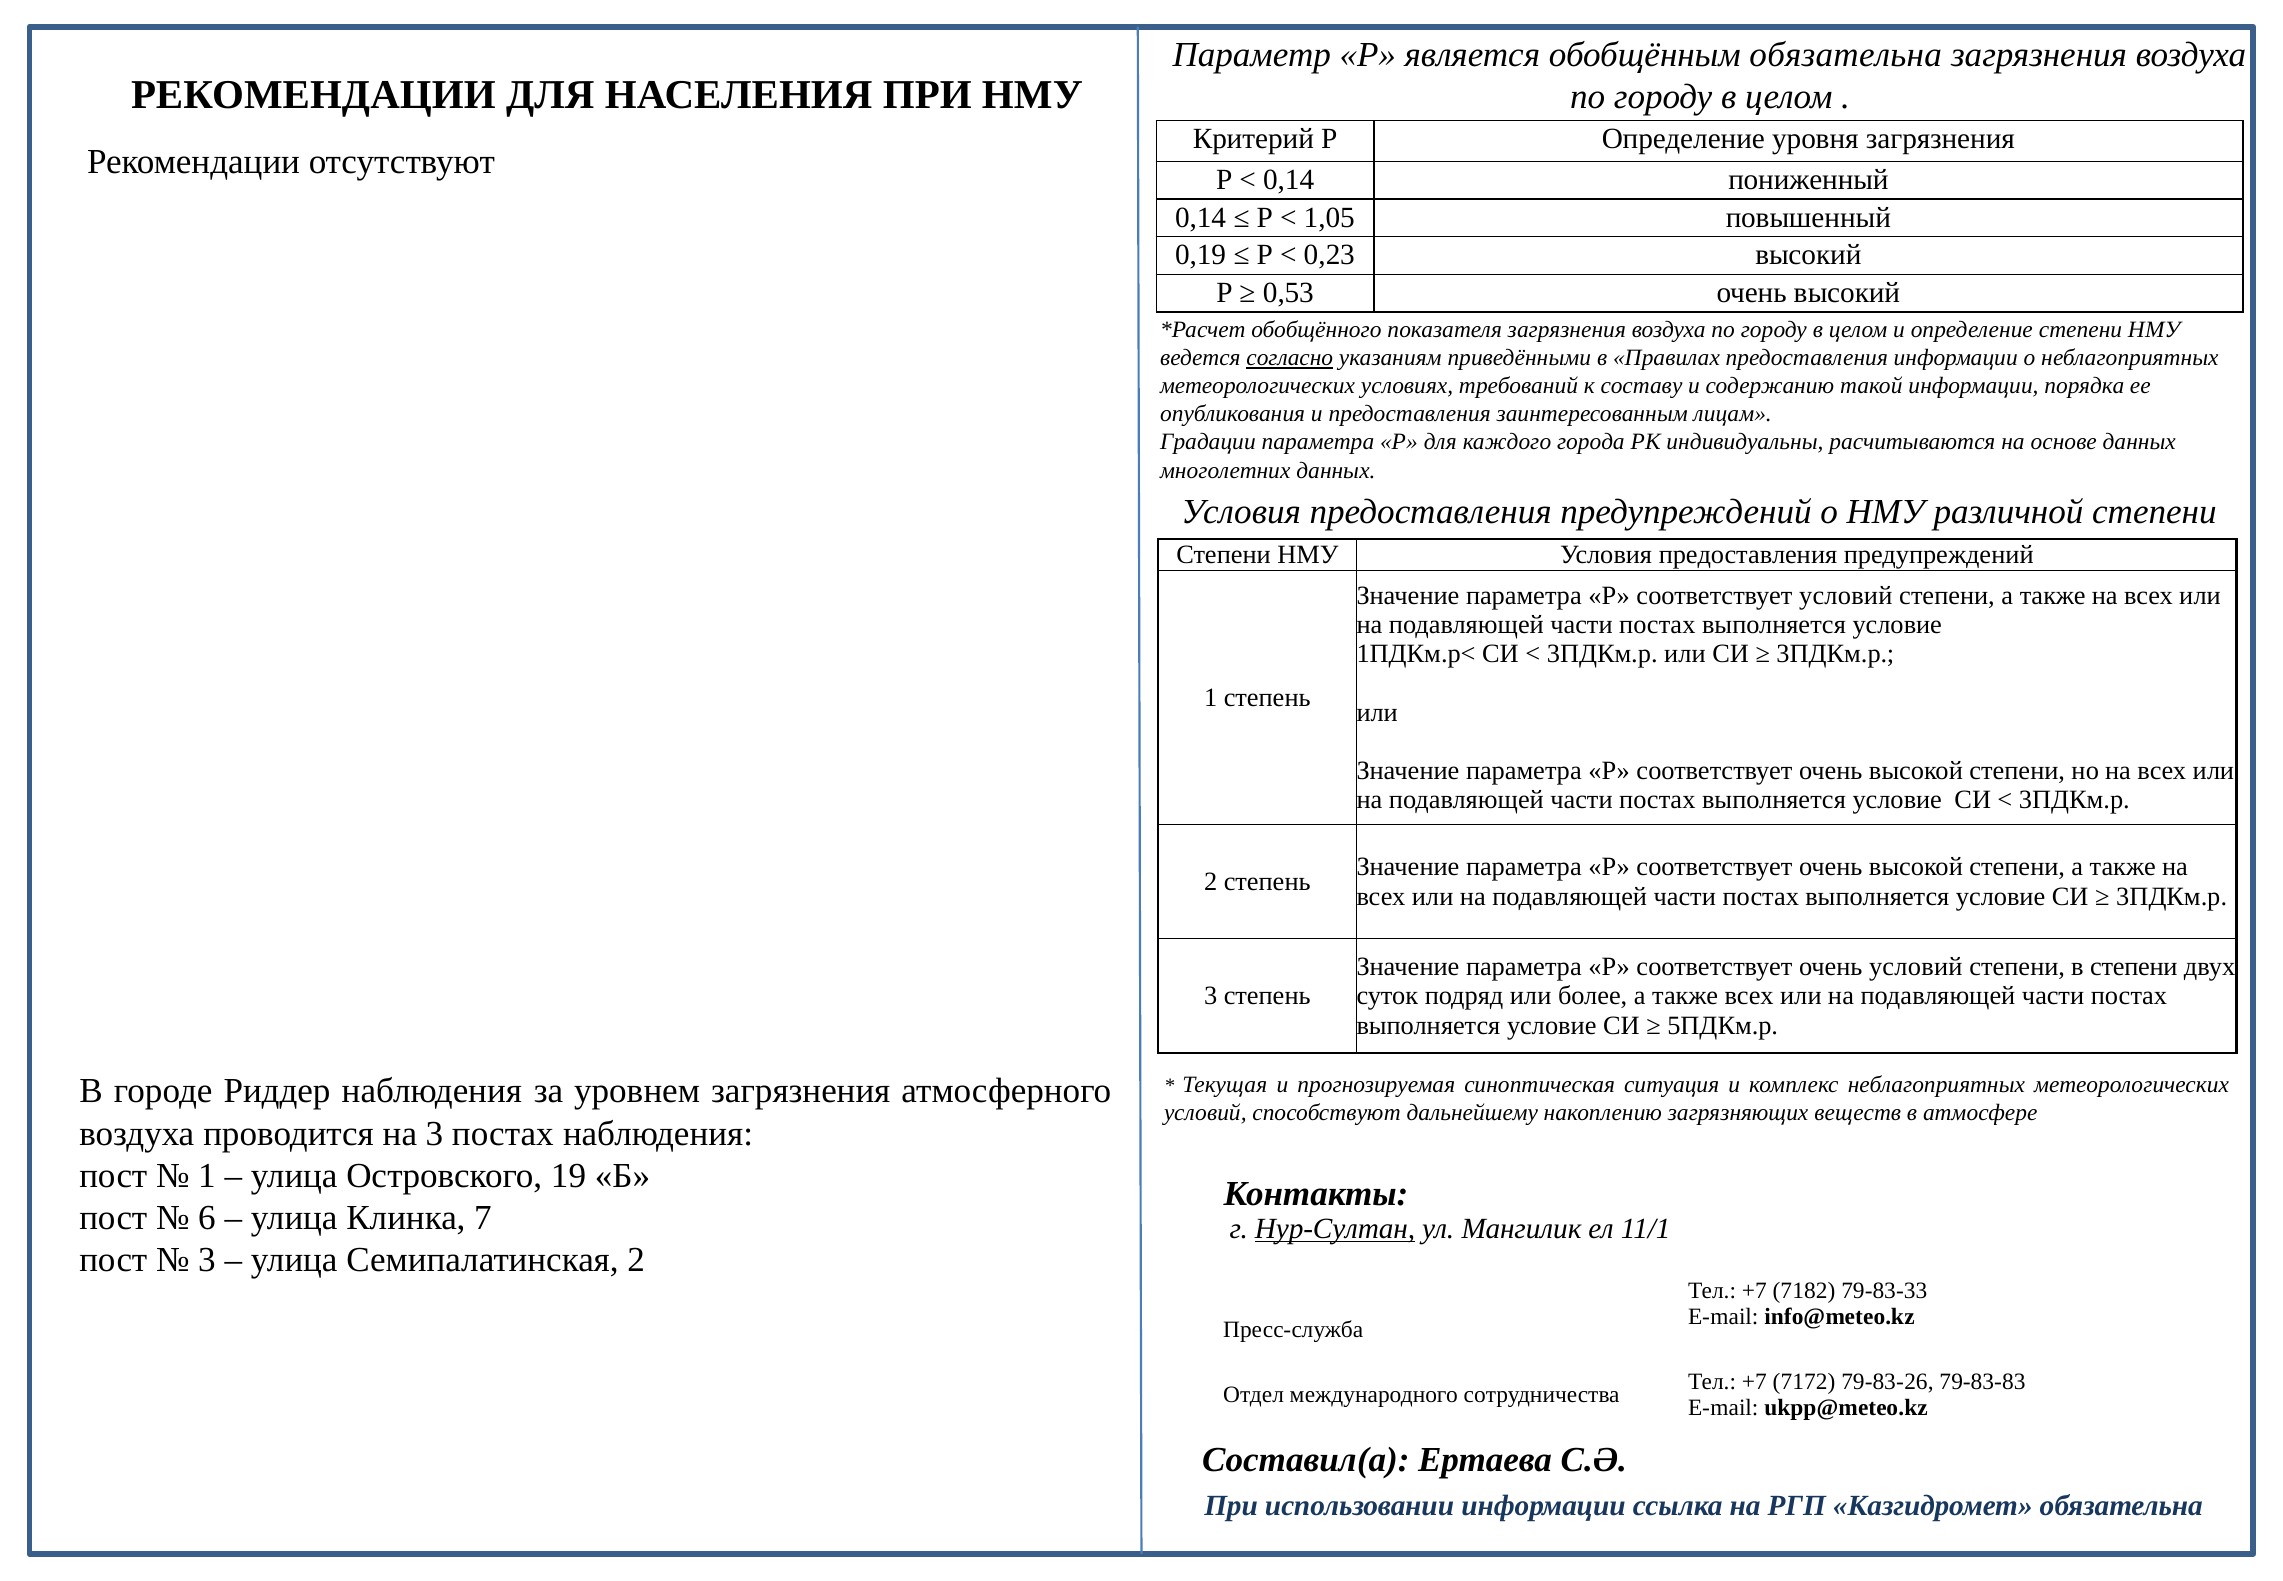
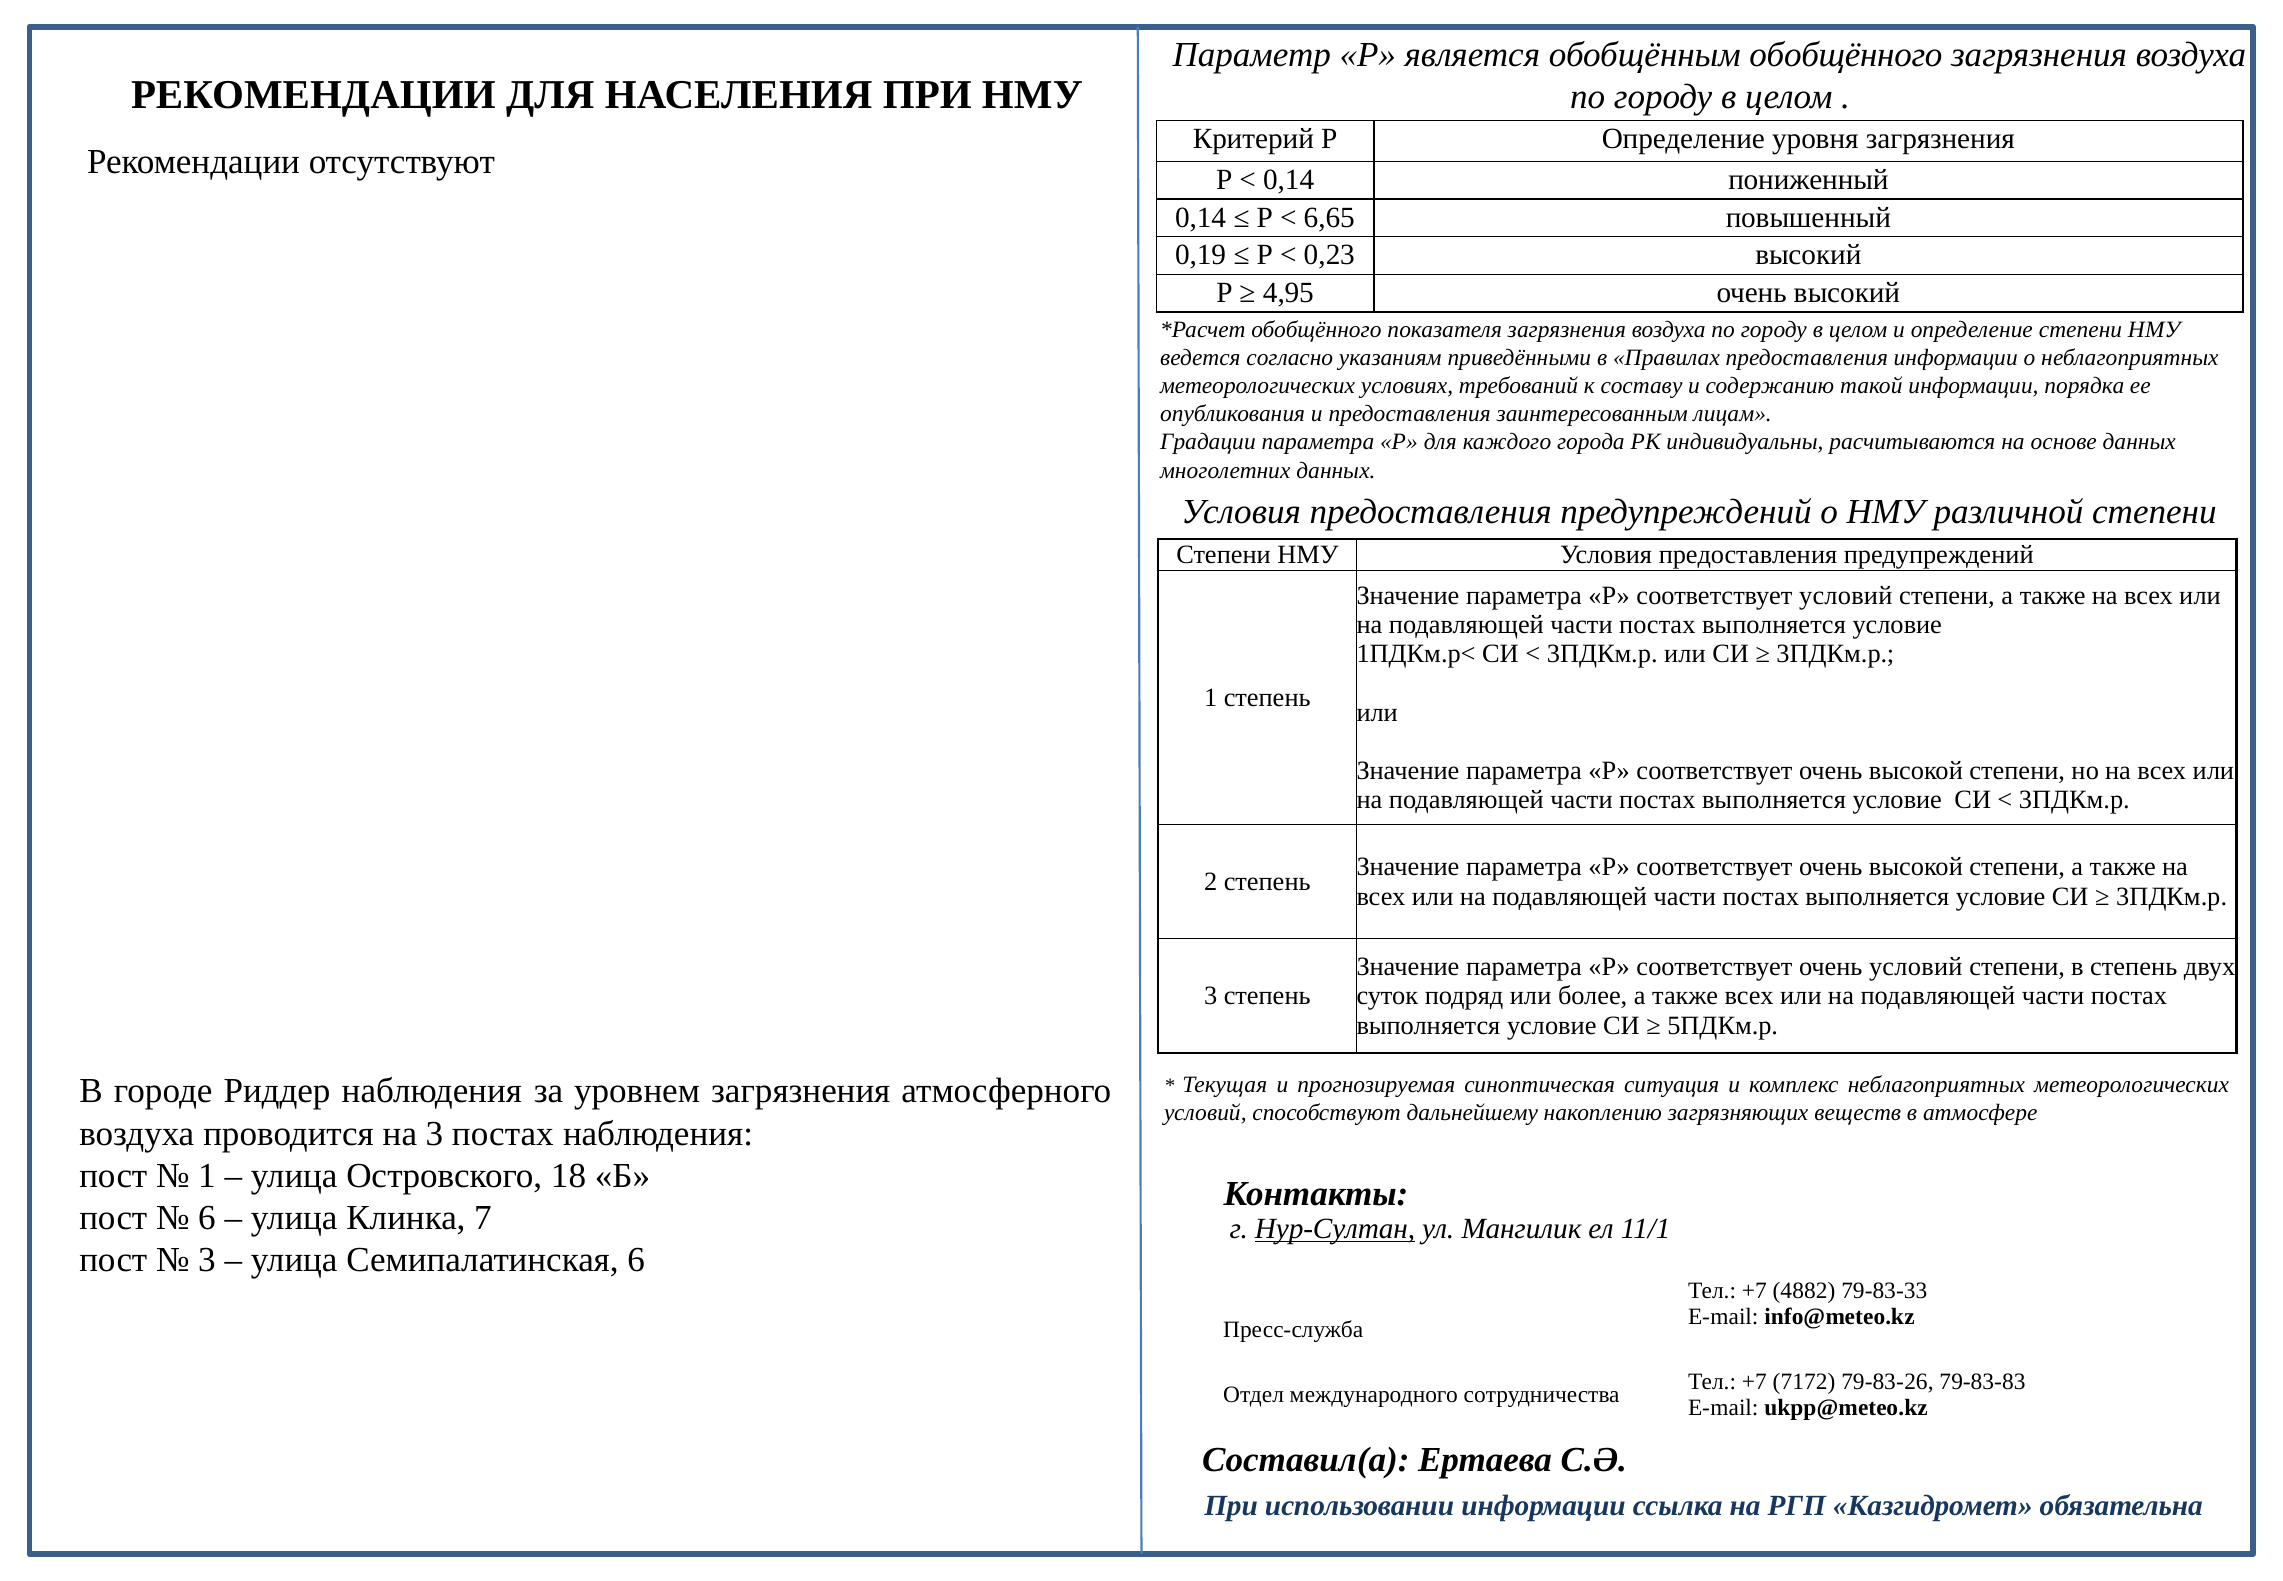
обобщённым обязательна: обязательна -> обобщённого (1846, 55)
1,05: 1,05 -> 6,65 (1329, 217)
0,53: 0,53 -> 4,95 (1288, 293)
согласно underline: present -> none (1290, 358)
в степени: степени -> степень (2134, 967)
19: 19 -> 18 (569, 1175)
Семипалатинская 2: 2 -> 6 (636, 1260)
7182: 7182 -> 4882 (1804, 1290)
